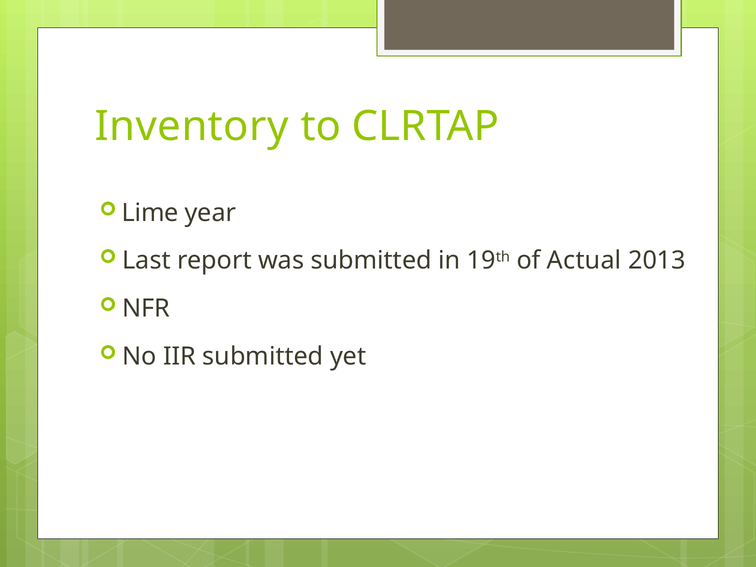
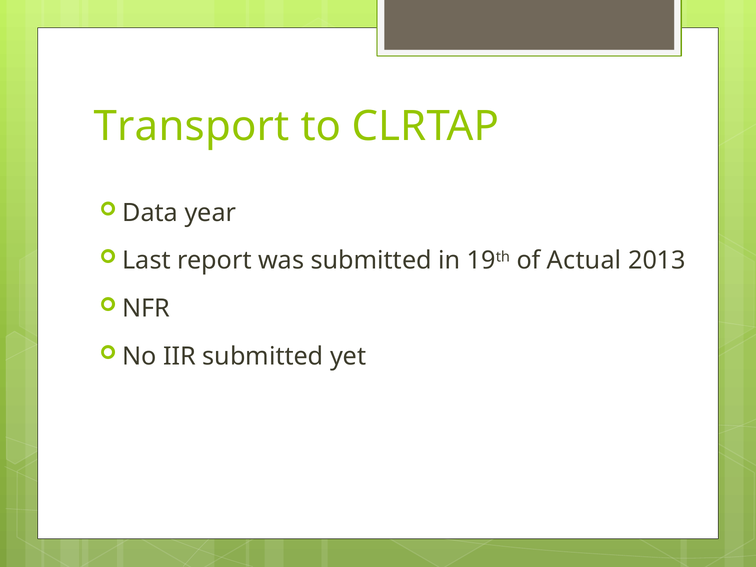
Inventory: Inventory -> Transport (192, 126)
Lime: Lime -> Data (150, 213)
